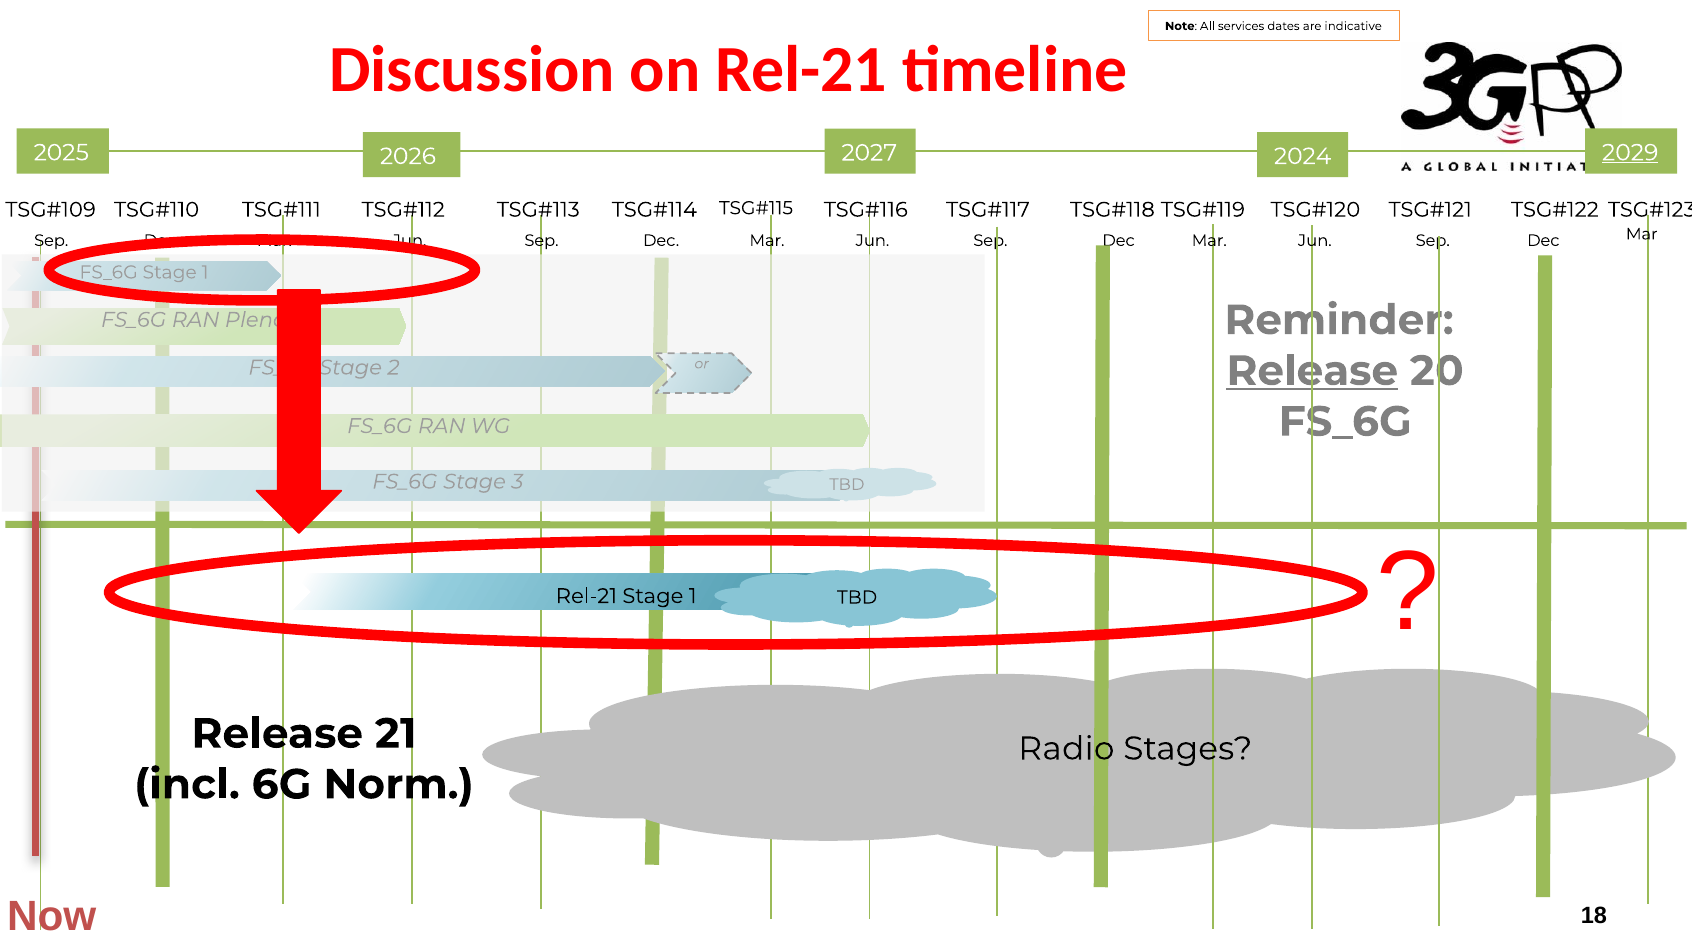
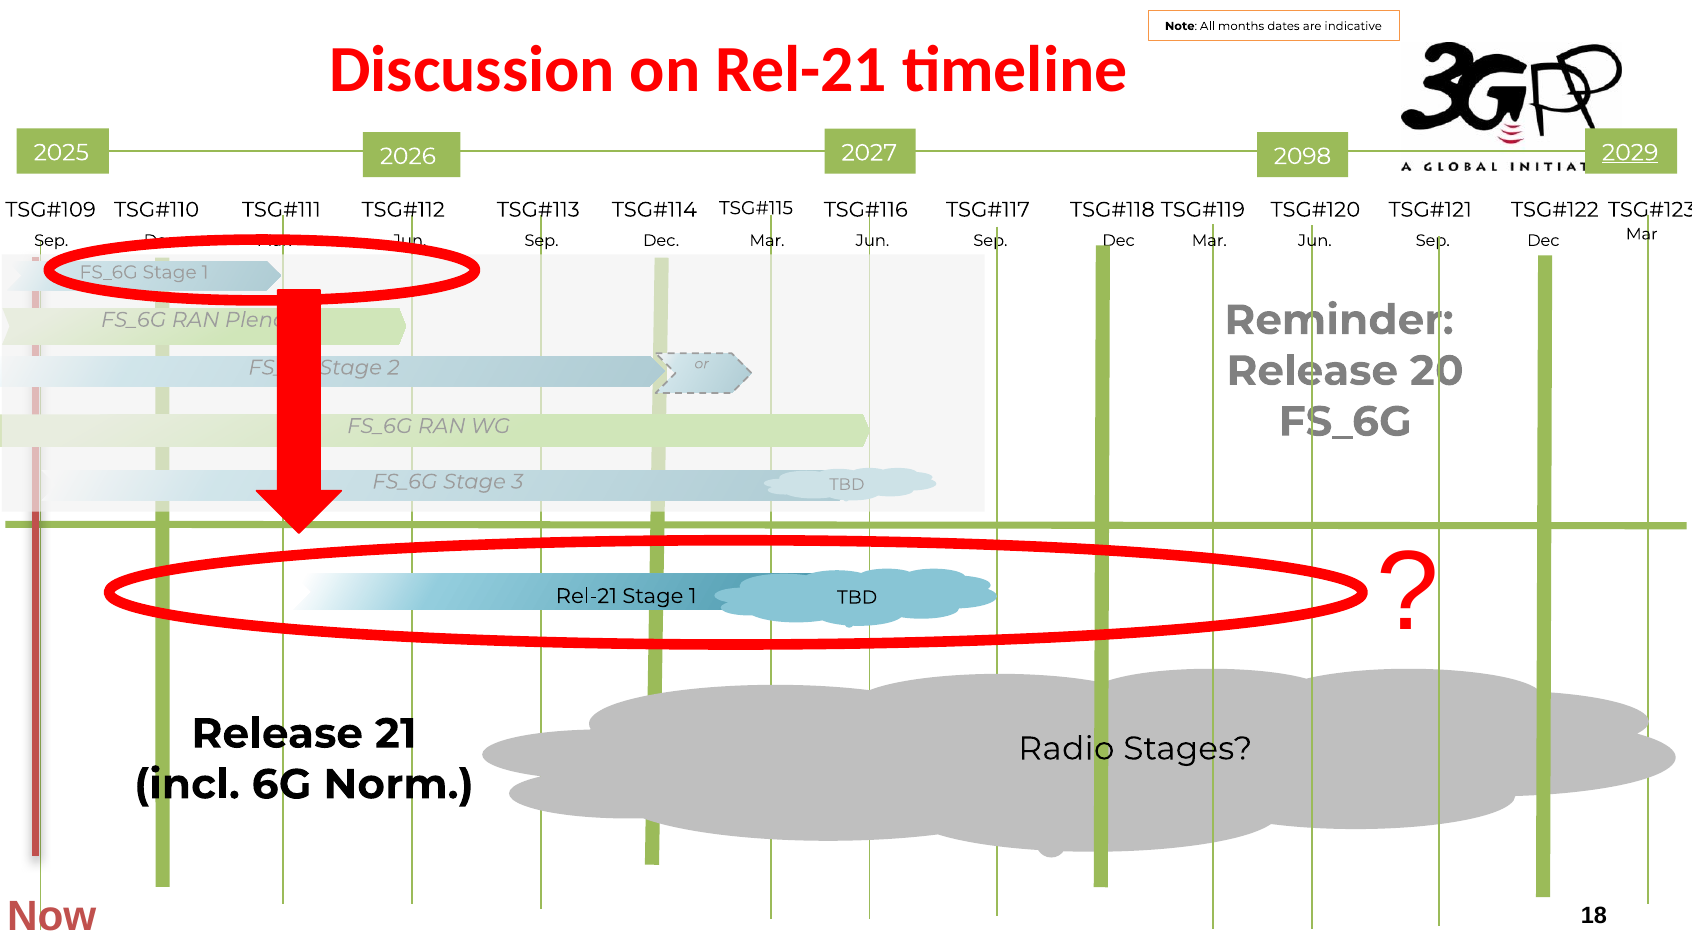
services: services -> months (1241, 26)
2024: 2024 -> 2098 (1303, 156)
Release underline: present -> none (1312, 371)
